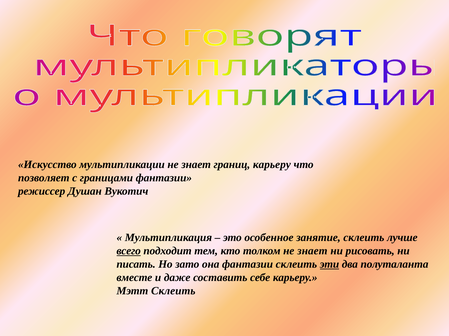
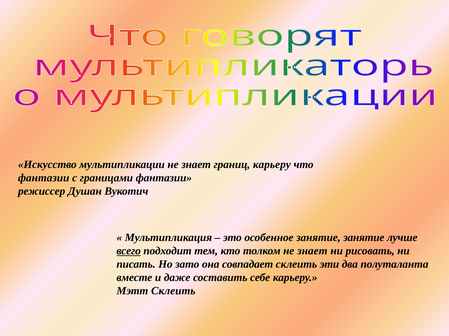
позволяет: позволяет -> фантазии (44, 178)
занятие склеить: склеить -> занятие (364, 238)
она фантазии: фантазии -> совпадает (248, 265)
эти underline: present -> none (330, 265)
